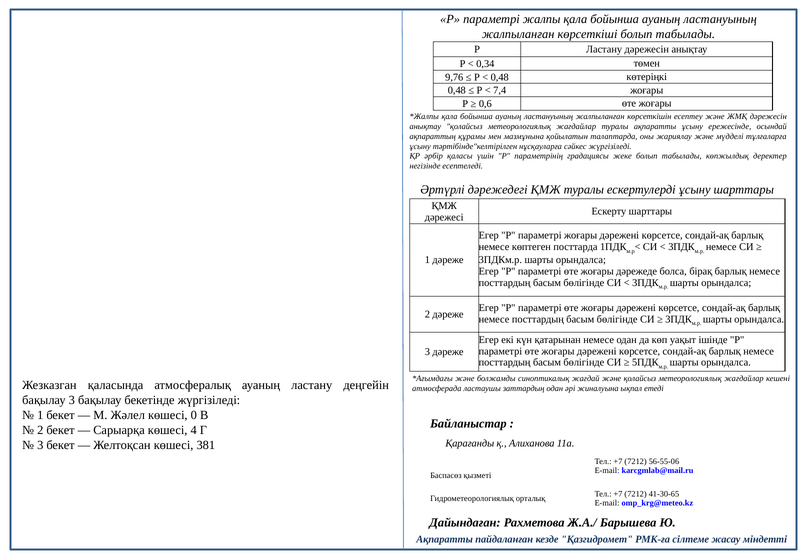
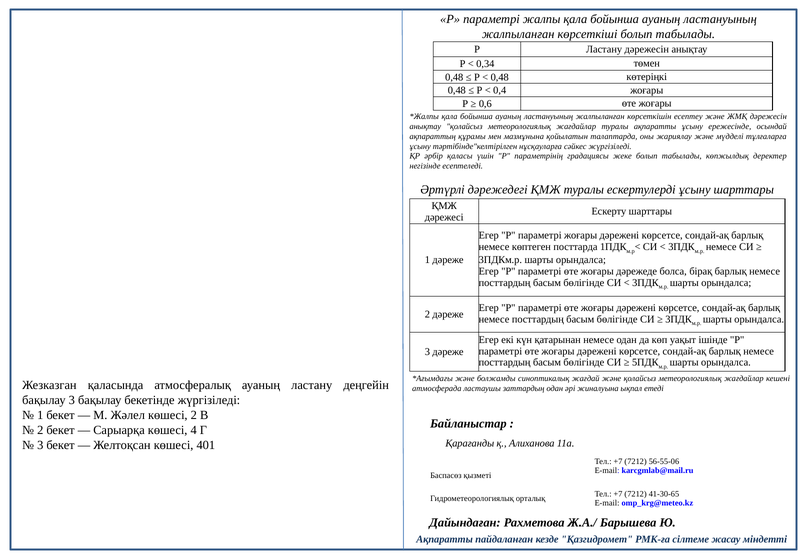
9,76: 9,76 -> 0,48 (454, 77)
7,4: 7,4 -> 0,4 (500, 90)
көшесі 0: 0 -> 2 (194, 415)
381: 381 -> 401 (206, 445)
